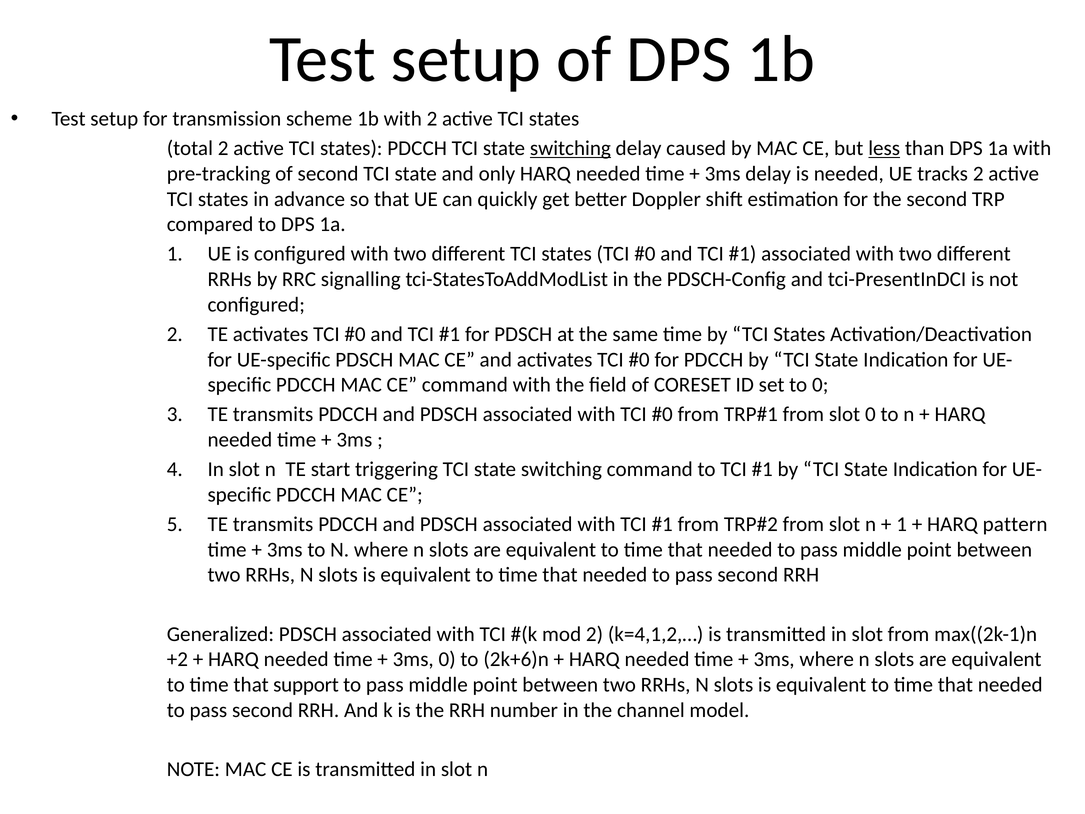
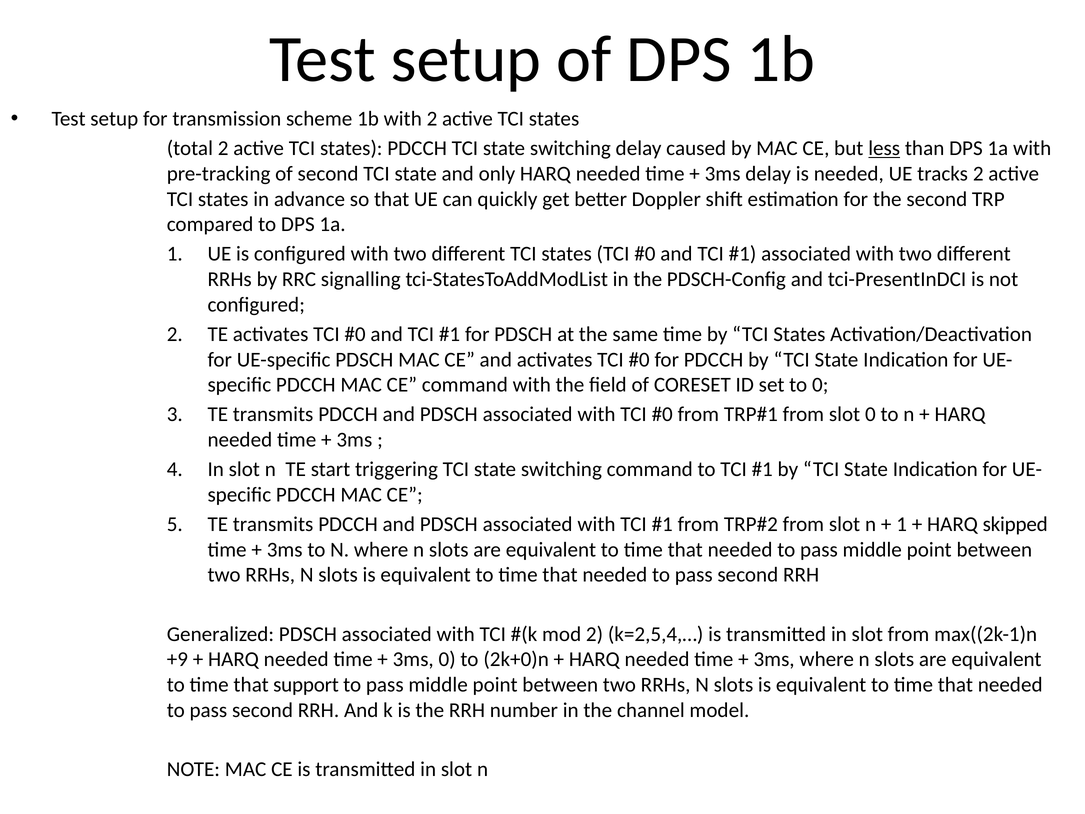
switching underline: present -> none (570, 148)
pattern: pattern -> skipped (1015, 524)
k=4,1,2,…: k=4,1,2,… -> k=2,5,4,… (656, 634)
+2: +2 -> +9 (177, 659)
2k+6)n: 2k+6)n -> 2k+0)n (516, 659)
